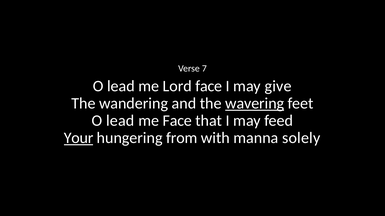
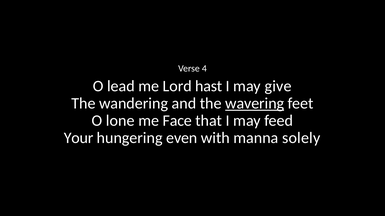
7: 7 -> 4 (204, 69)
Lord face: face -> hast (209, 86)
lead: lead -> lone (120, 121)
Your underline: present -> none (79, 138)
from: from -> even (182, 138)
